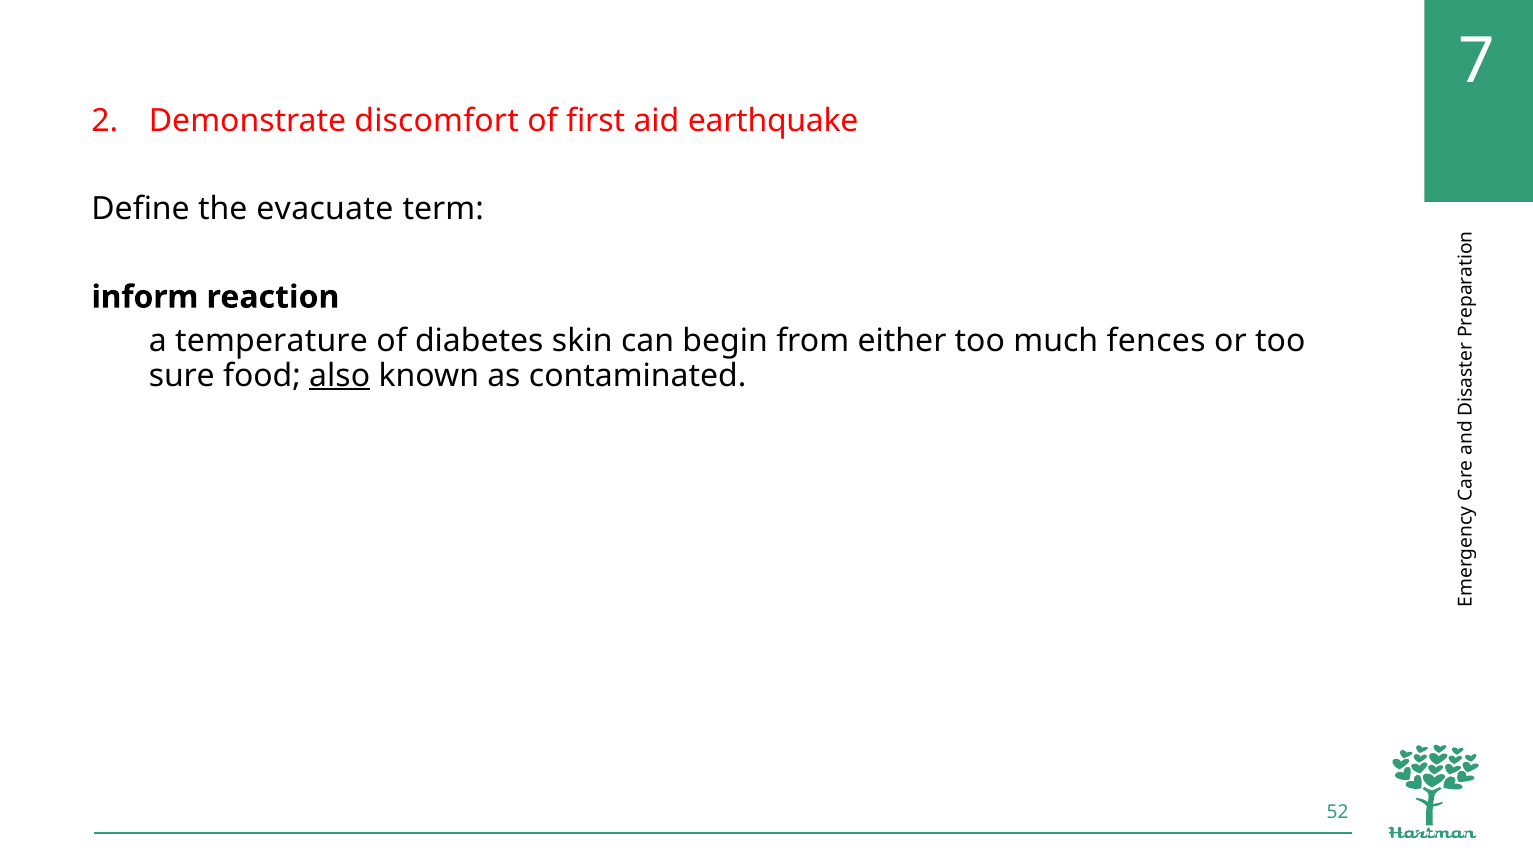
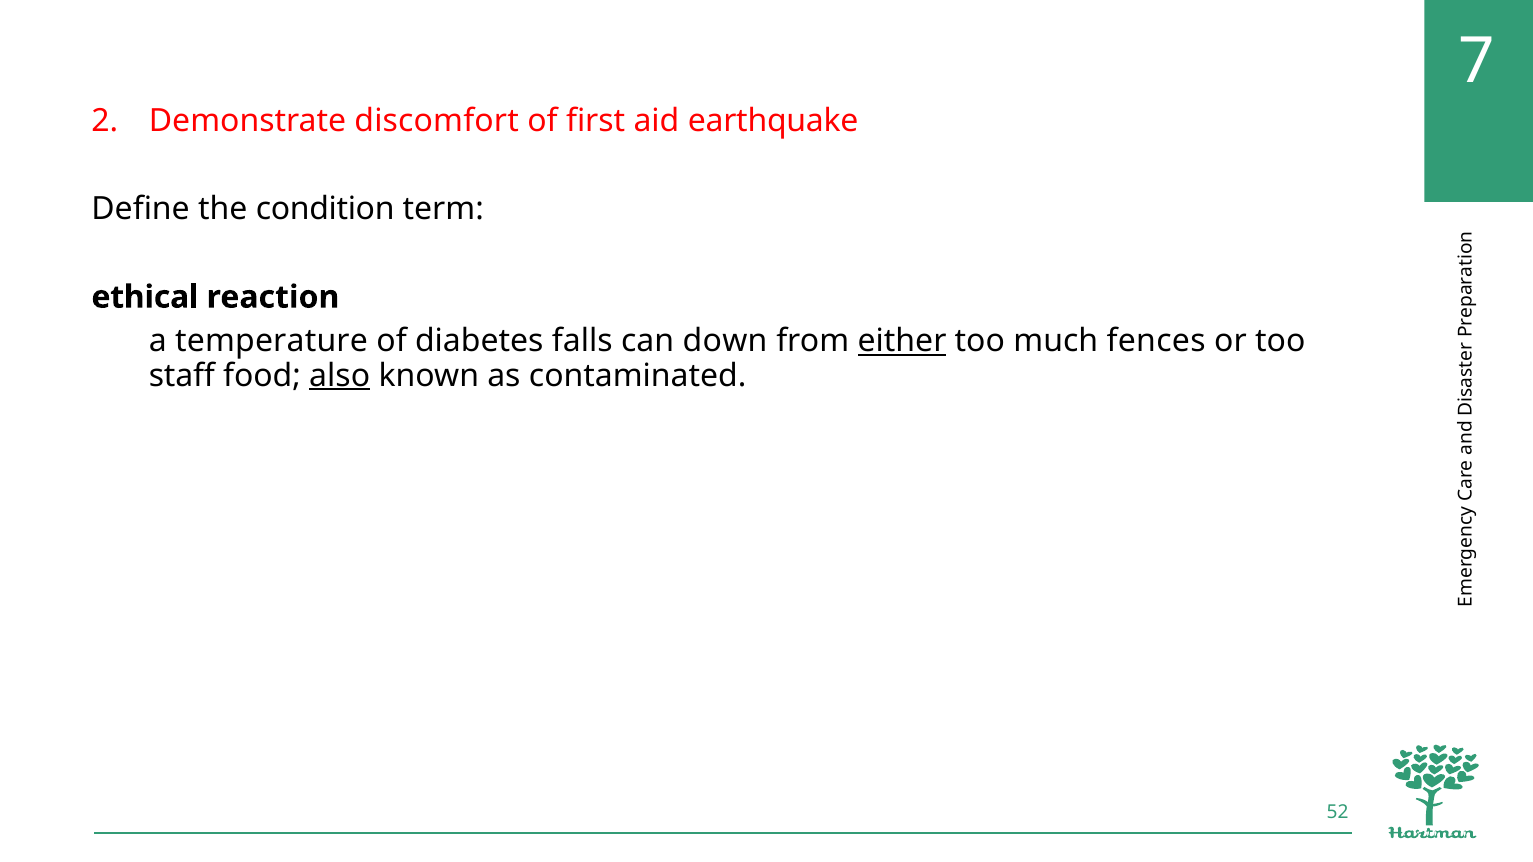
evacuate: evacuate -> condition (325, 209)
inform: inform -> ethical (145, 297)
skin: skin -> falls (582, 341)
begin: begin -> down (725, 341)
either underline: none -> present (902, 341)
sure: sure -> staff (182, 376)
